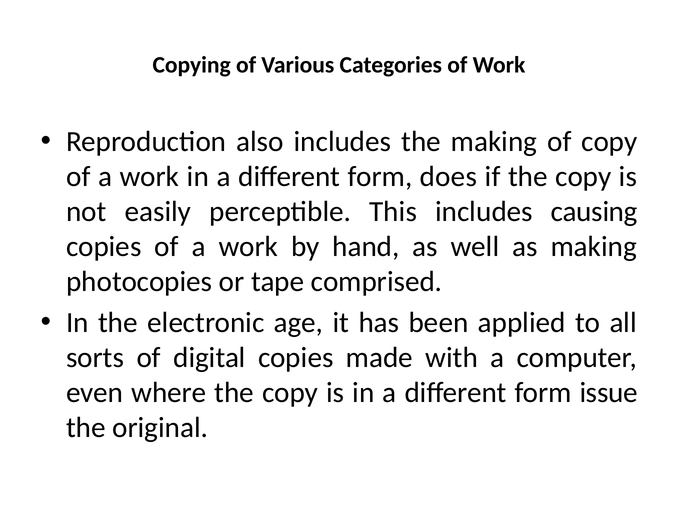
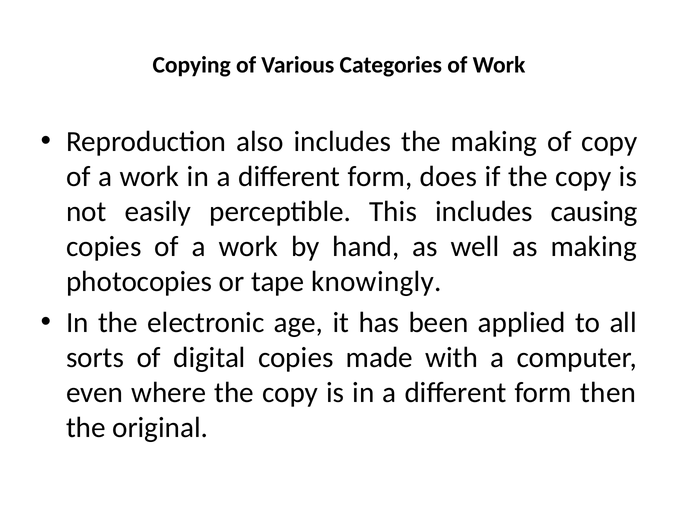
comprised: comprised -> knowingly (376, 282)
issue: issue -> then (608, 393)
